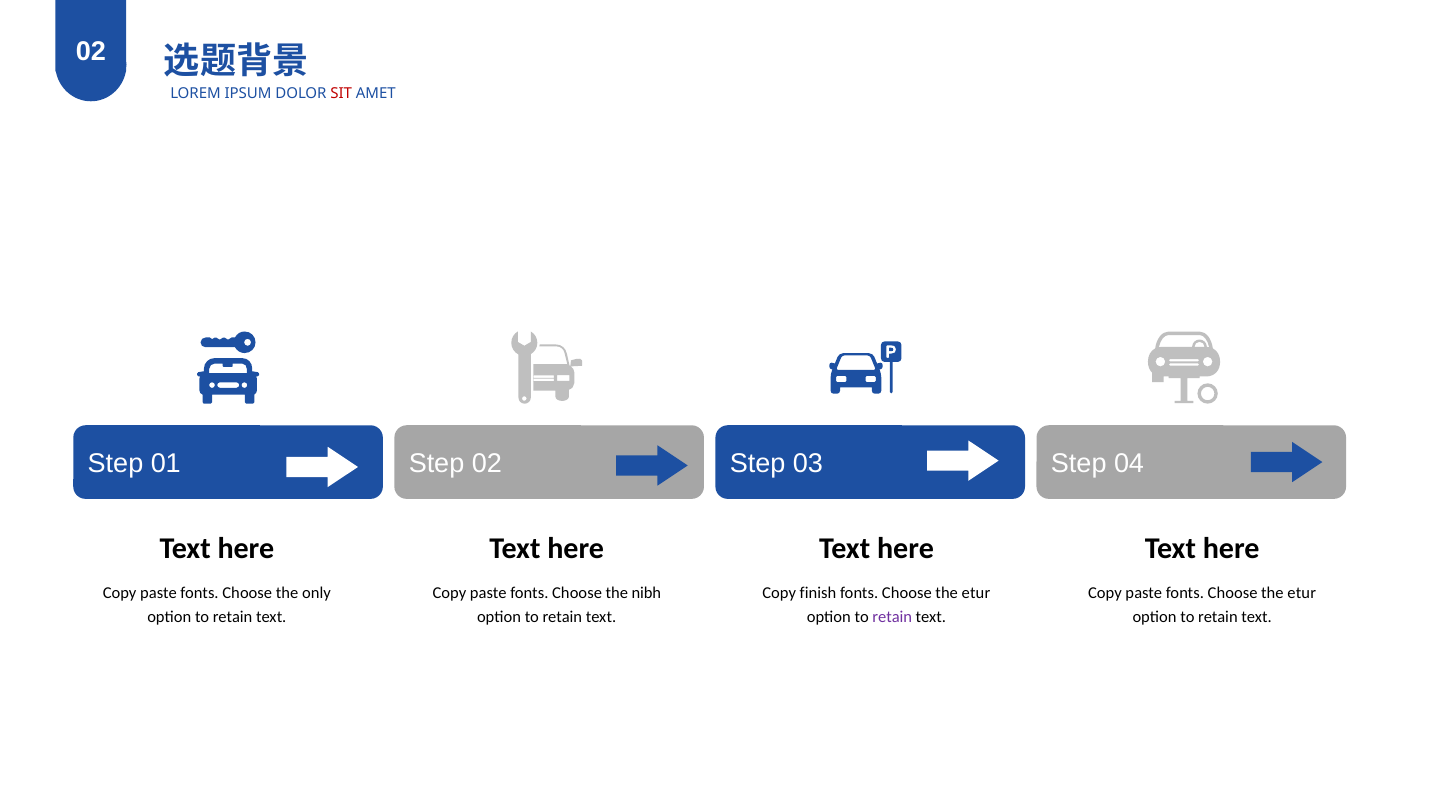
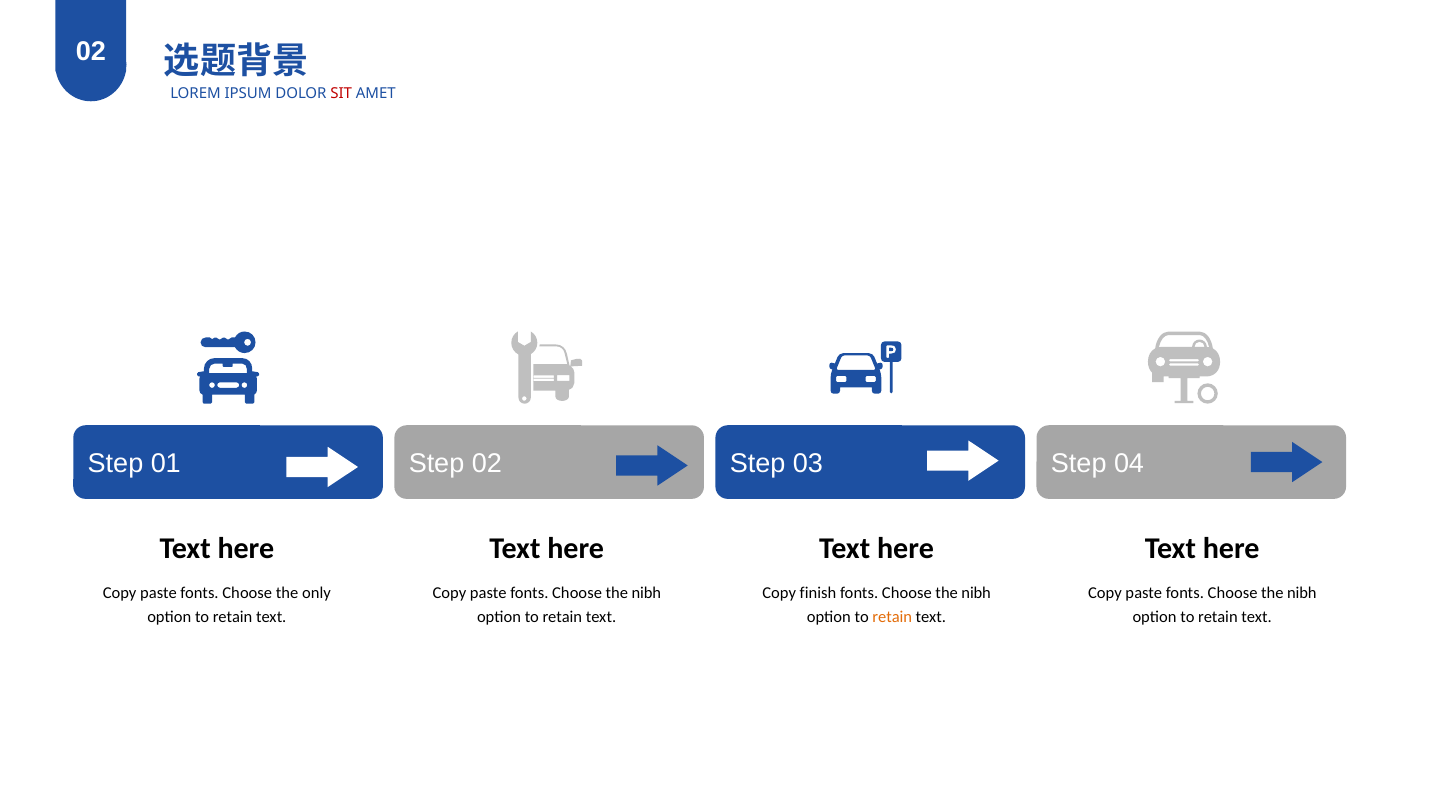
etur: etur -> nibh (976, 593)
etur: etur -> nibh (1302, 593)
retain colour: purple -> orange (892, 617)
